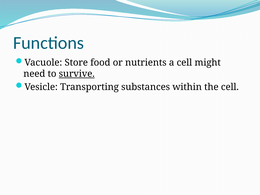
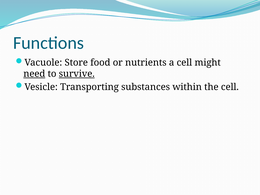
need underline: none -> present (34, 74)
